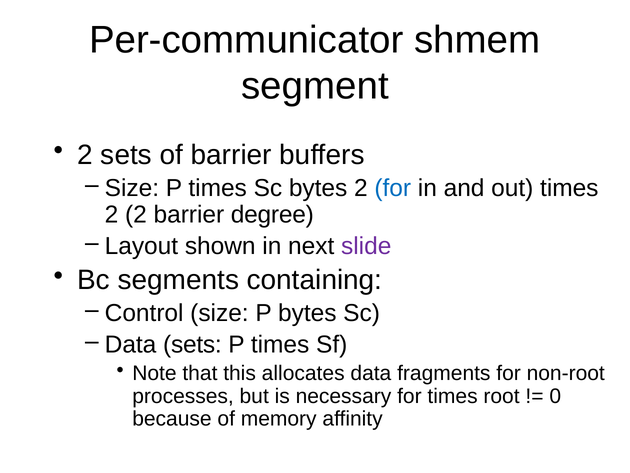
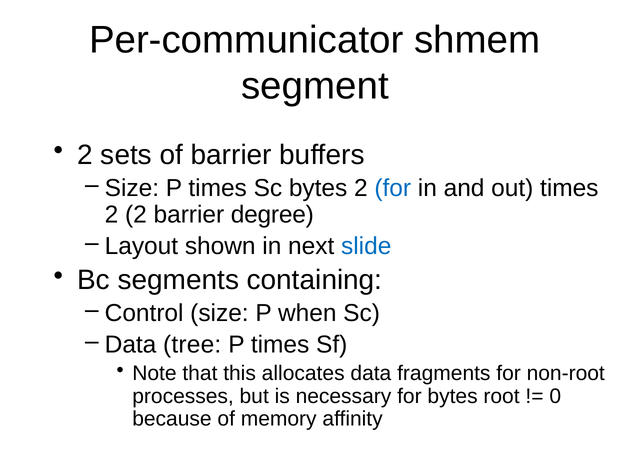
slide colour: purple -> blue (366, 246)
P bytes: bytes -> when (307, 313)
Data sets: sets -> tree (192, 344)
for times: times -> bytes (453, 396)
